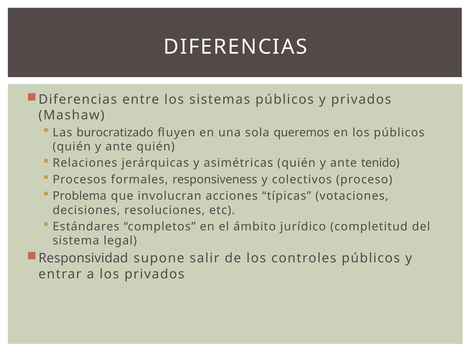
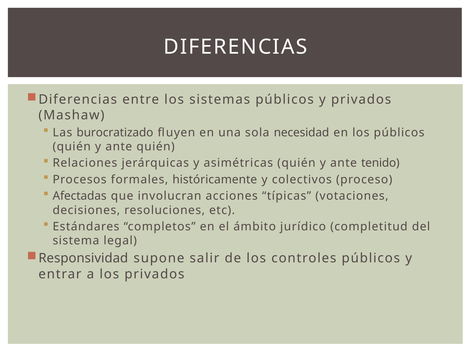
queremos: queremos -> necesidad (301, 133)
responsiveness: responsiveness -> históricamente (215, 180)
Problema: Problema -> Afectadas (80, 196)
